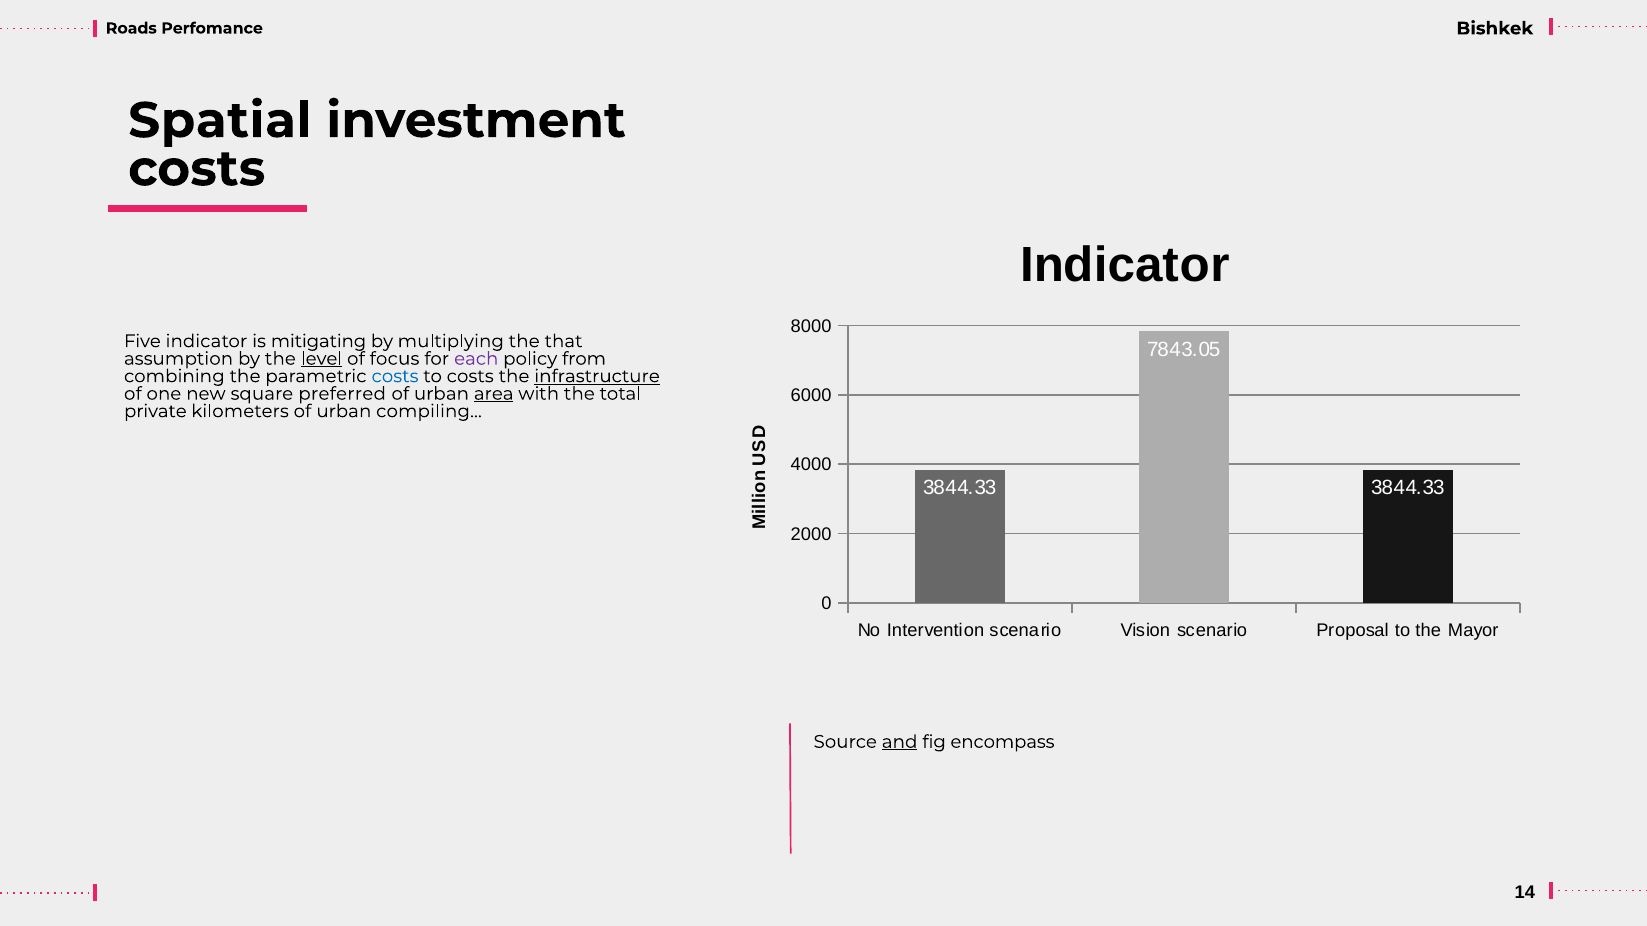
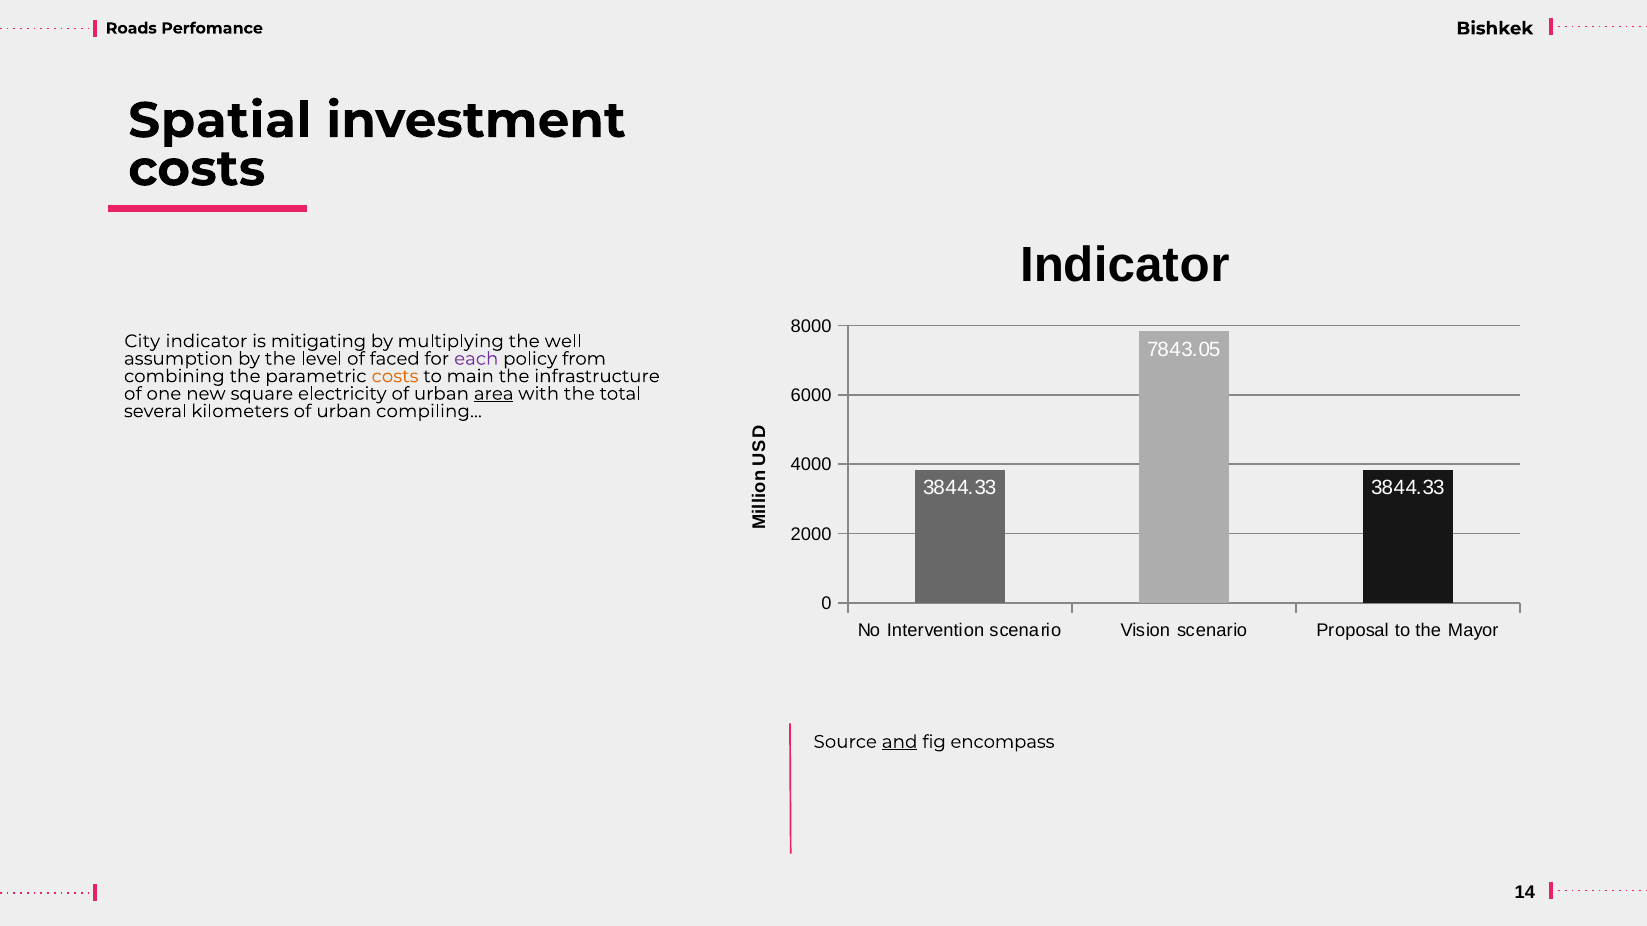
Five: Five -> City (142, 341)
that: that -> well (563, 341)
level underline: present -> none (321, 359)
focus: focus -> faced (395, 359)
costs colour: blue -> orange (395, 376)
to costs: costs -> main (470, 376)
infrastructure underline: present -> none (597, 376)
preferred: preferred -> electricity (342, 394)
private: private -> several (155, 411)
